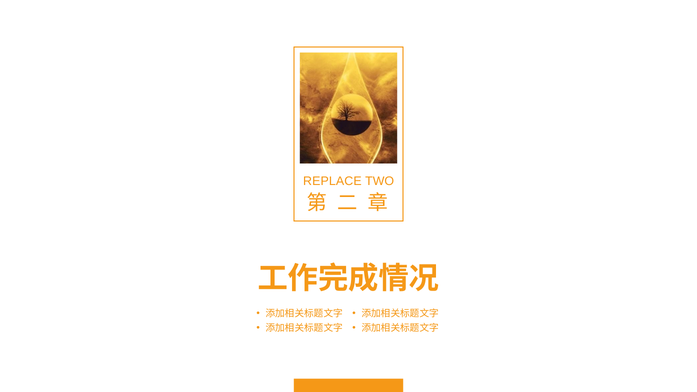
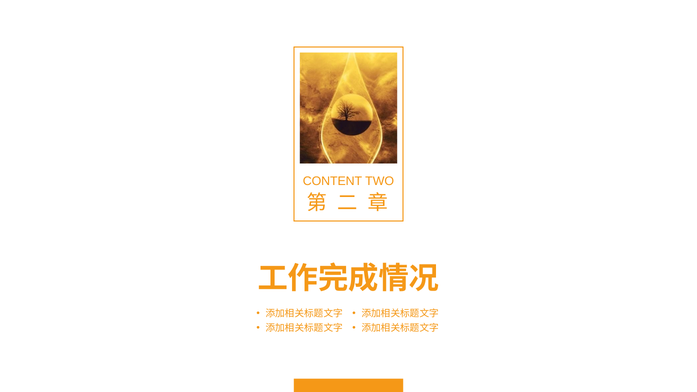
REPLACE: REPLACE -> CONTENT (332, 181)
